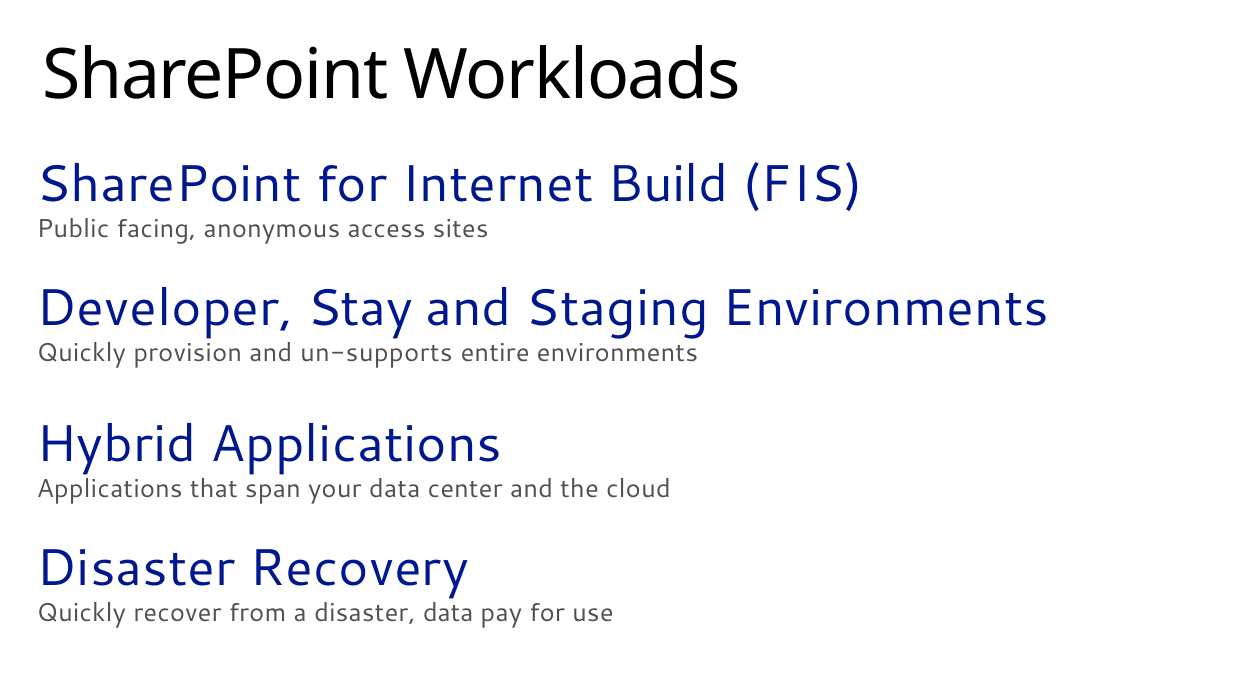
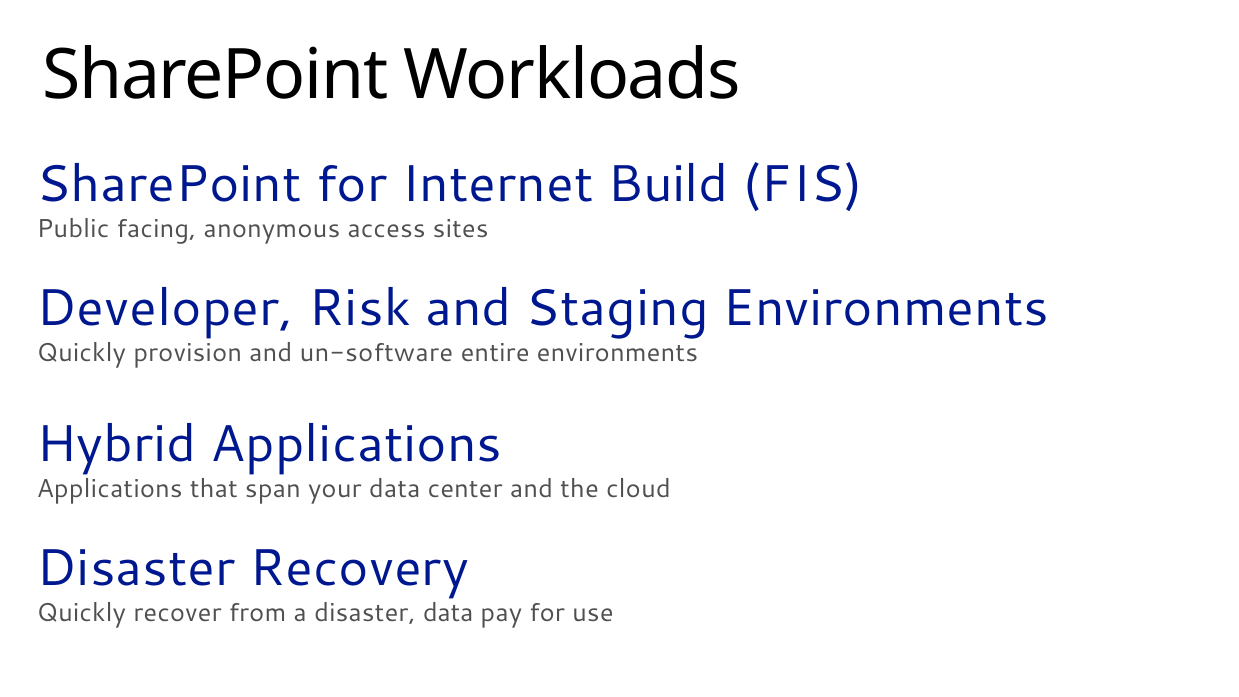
Stay: Stay -> Risk (360, 309)
un-supports: un-supports -> un-software (376, 353)
